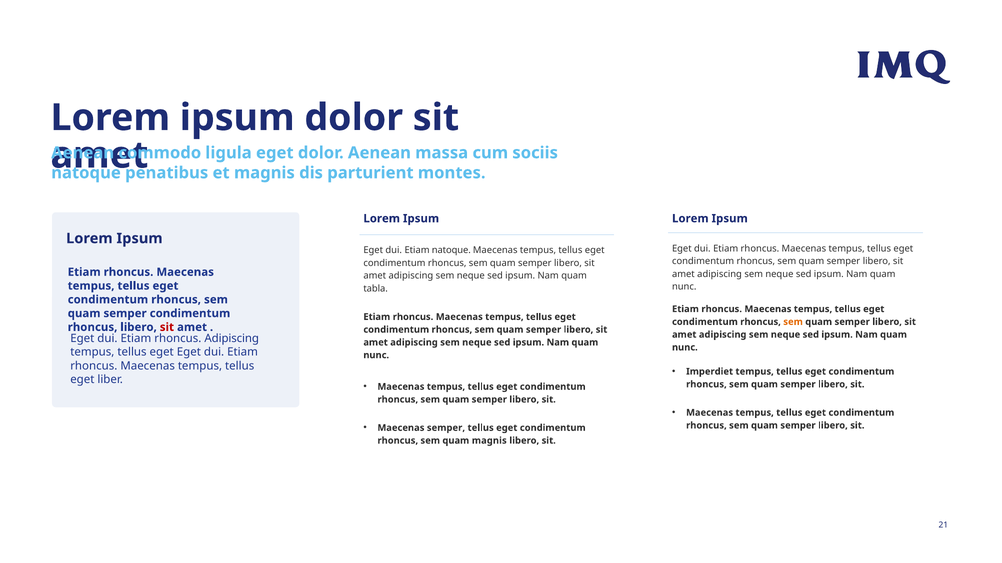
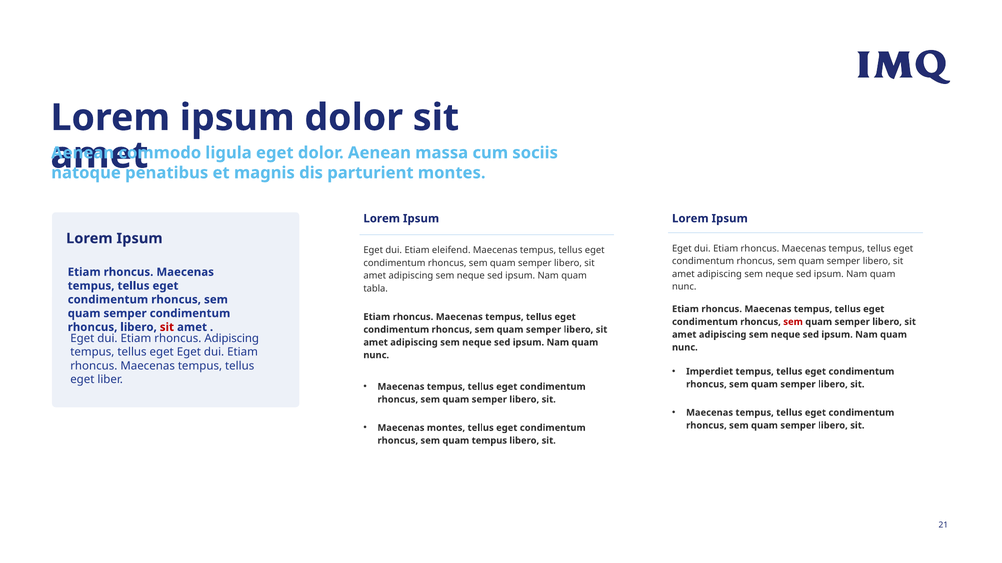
Etiam natoque: natoque -> eleifend (451, 251)
sem colour: orange -> red (793, 322)
Maecenas semper: semper -> montes (446, 428)
quam magnis: magnis -> tempus (489, 441)
